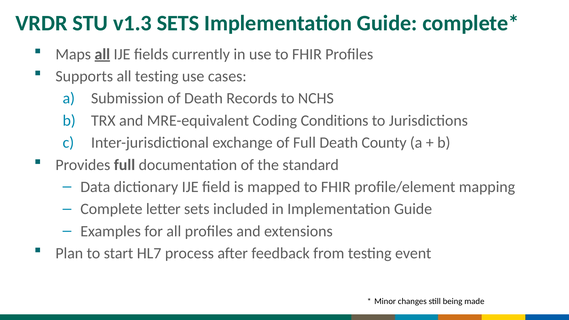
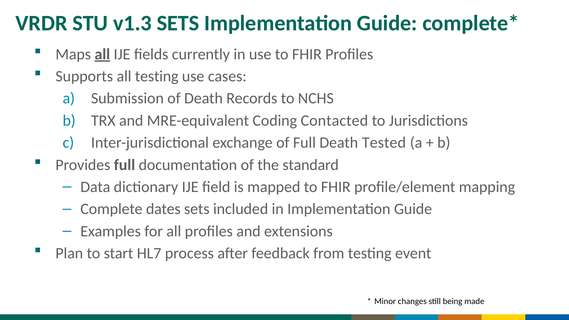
Conditions: Conditions -> Contacted (334, 121)
County: County -> Tested (384, 143)
letter: letter -> dates (163, 209)
